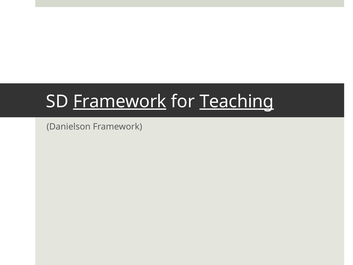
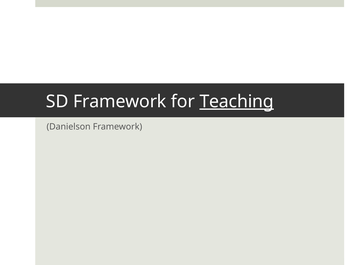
Framework underline: present -> none (120, 101)
